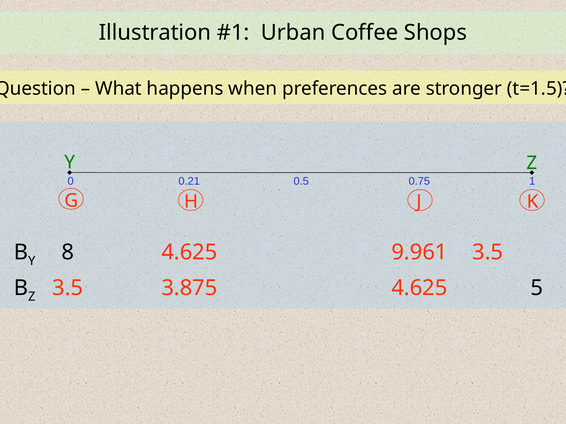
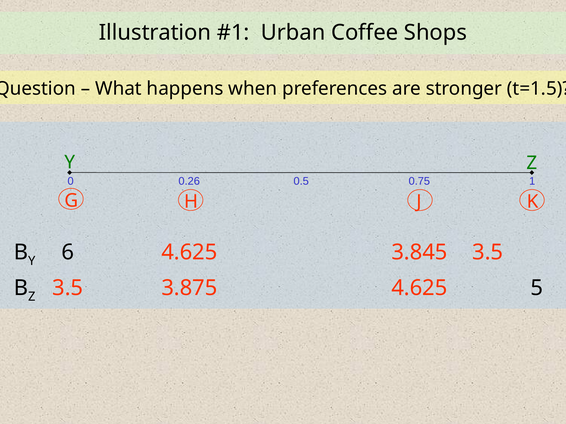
0.21: 0.21 -> 0.26 (189, 181)
8: 8 -> 6 (68, 253)
9.961: 9.961 -> 3.845 (419, 253)
